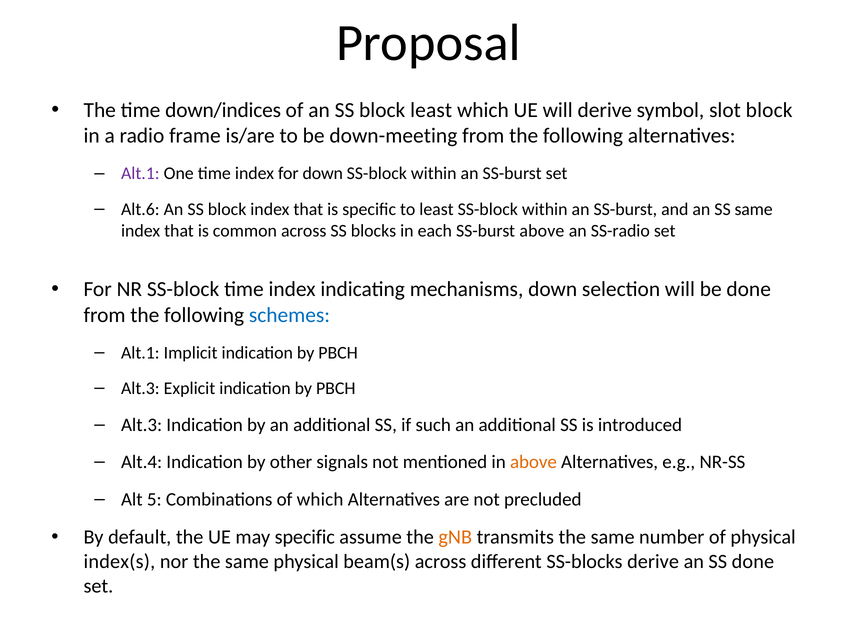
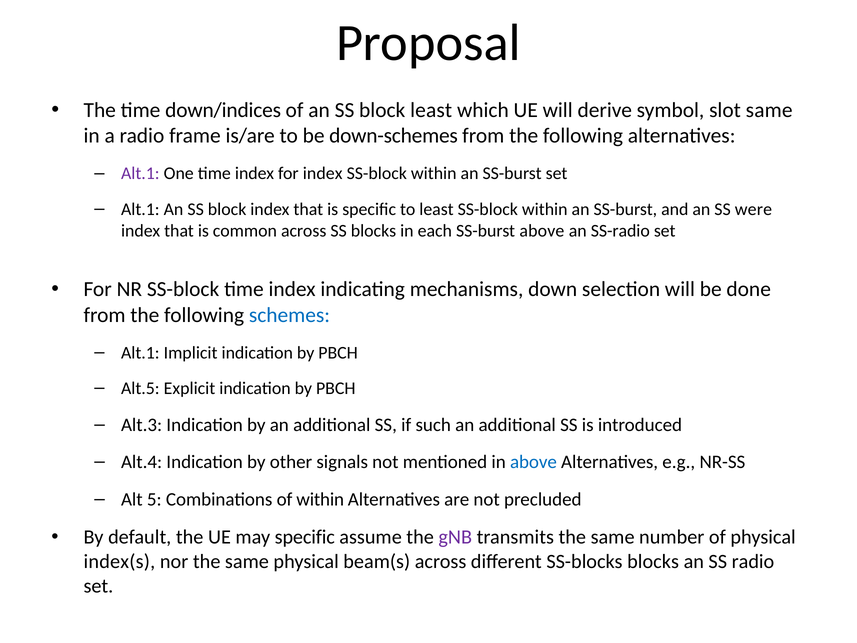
slot block: block -> same (769, 110)
down-meeting: down-meeting -> down-schemes (393, 136)
for down: down -> index (323, 173)
Alt.6: Alt.6 -> Alt.1 (140, 209)
SS same: same -> were (753, 209)
Alt.3: Alt.3 -> Alt.5 (140, 388)
above colour: orange -> blue (533, 462)
of which: which -> within (320, 499)
gNB colour: orange -> purple (455, 537)
SS-blocks derive: derive -> blocks (653, 561)
SS done: done -> radio (753, 561)
